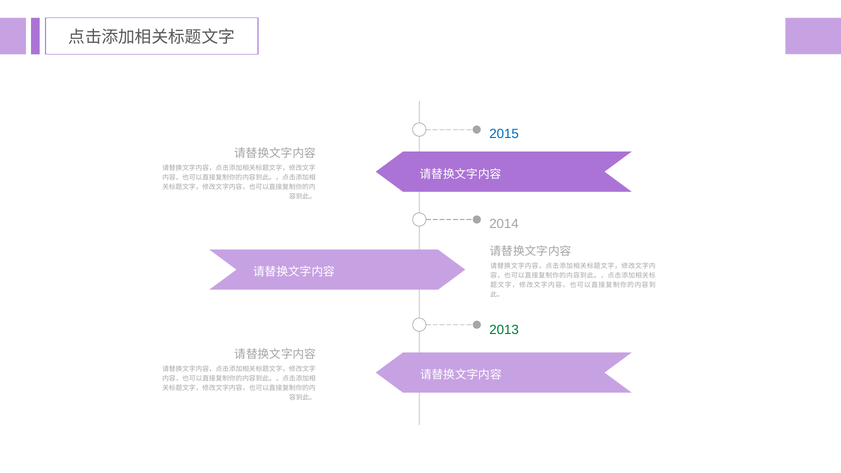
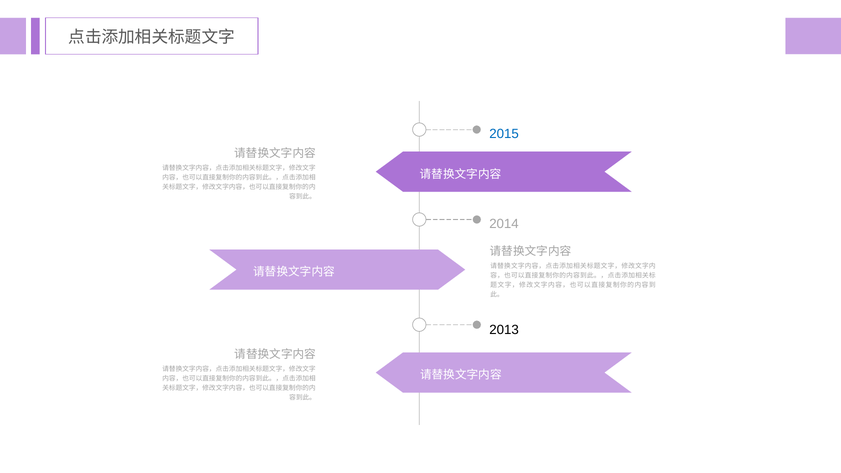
2013 colour: green -> black (504, 330)
